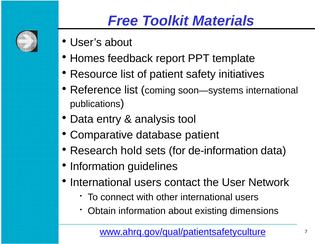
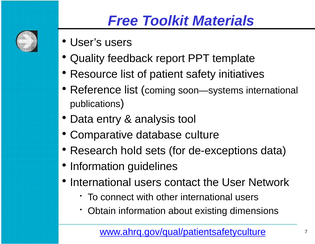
User’s about: about -> users (118, 42)
Homes: Homes -> Quality (87, 58)
database patient: patient -> culture (202, 135)
de-information: de-information -> de-exceptions (223, 150)
